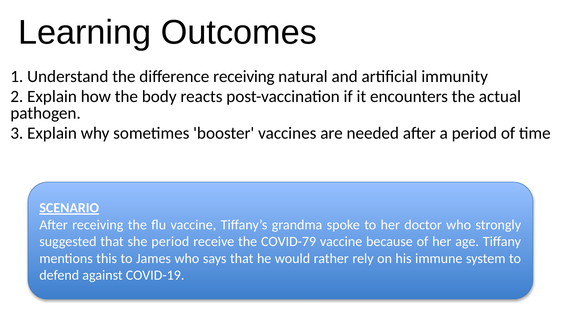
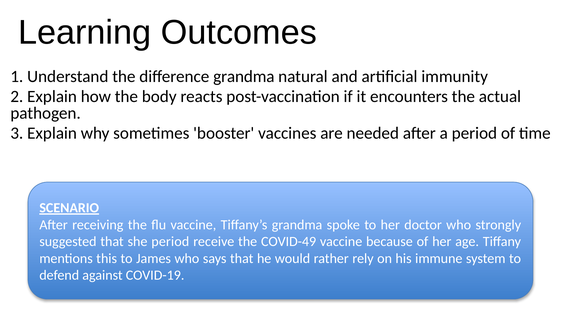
difference receiving: receiving -> grandma (244, 76)
COVID-79: COVID-79 -> COVID-49 (289, 241)
